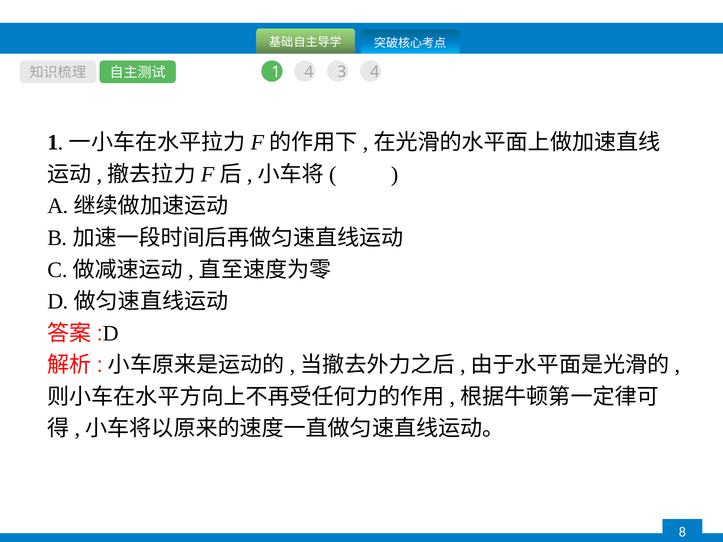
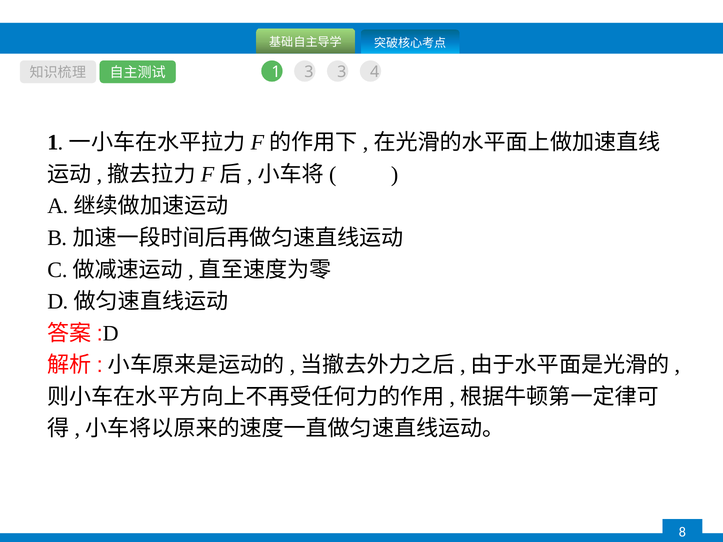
1 4: 4 -> 3 (309, 72)
